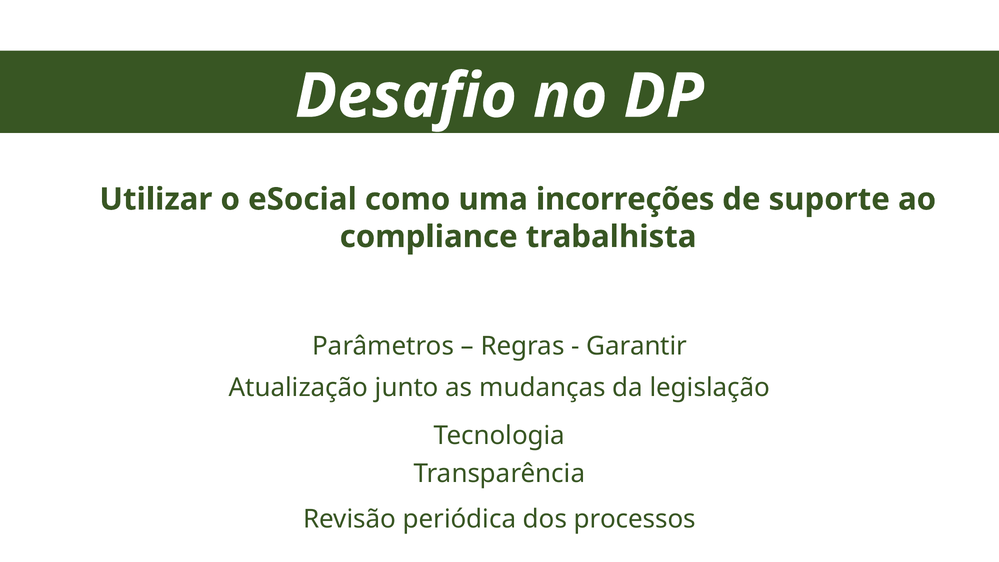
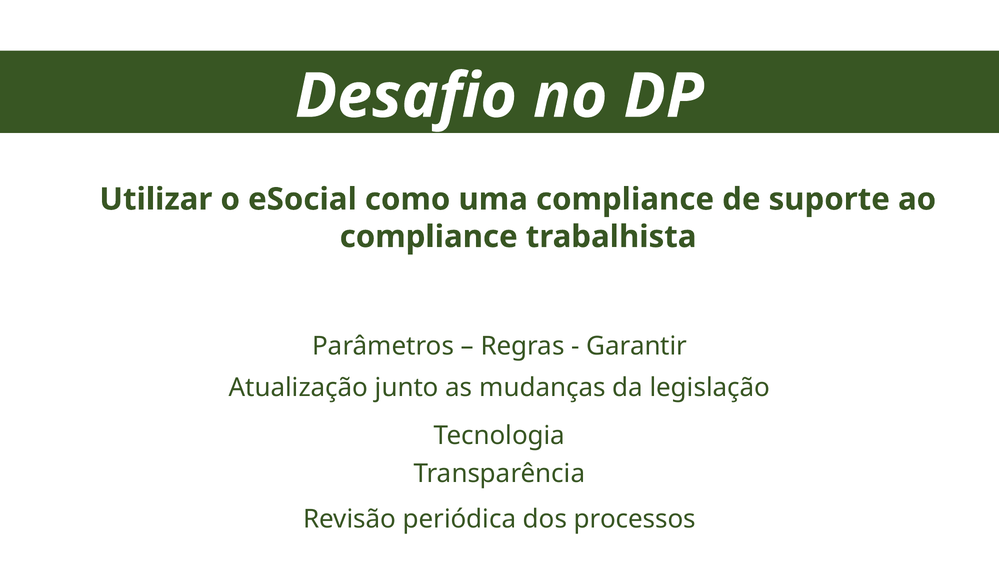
uma incorreções: incorreções -> compliance (625, 199)
